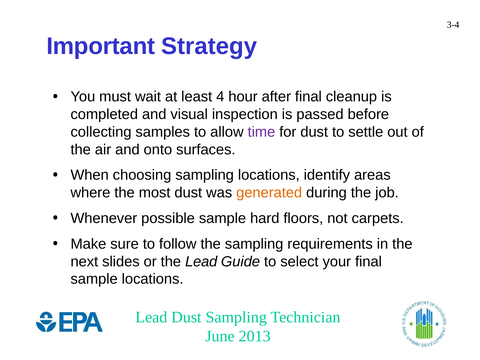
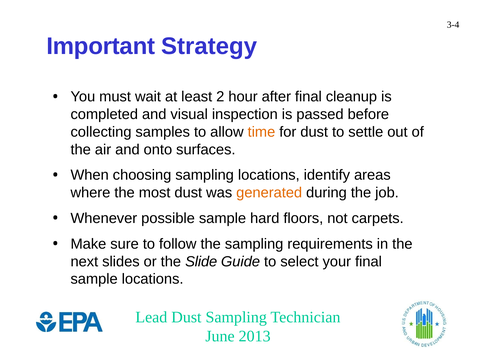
4: 4 -> 2 (220, 97)
time colour: purple -> orange (261, 132)
the Lead: Lead -> Slide (201, 262)
